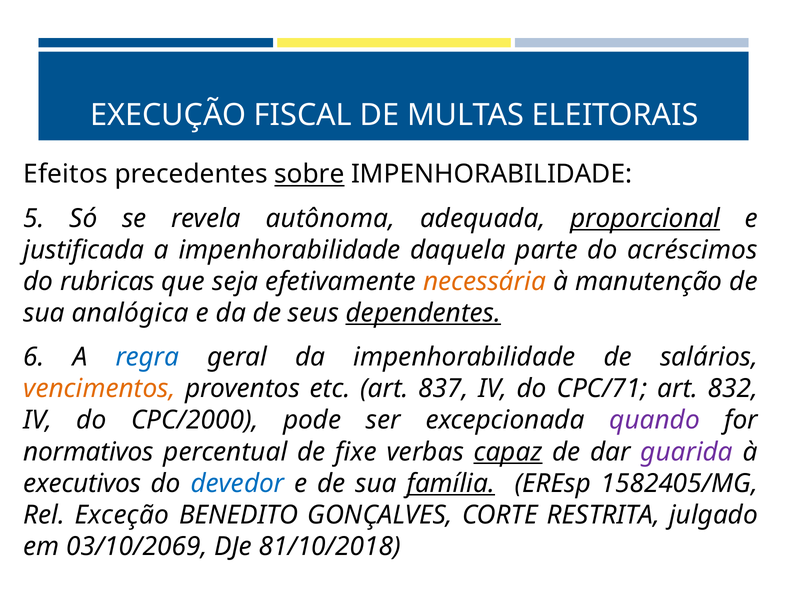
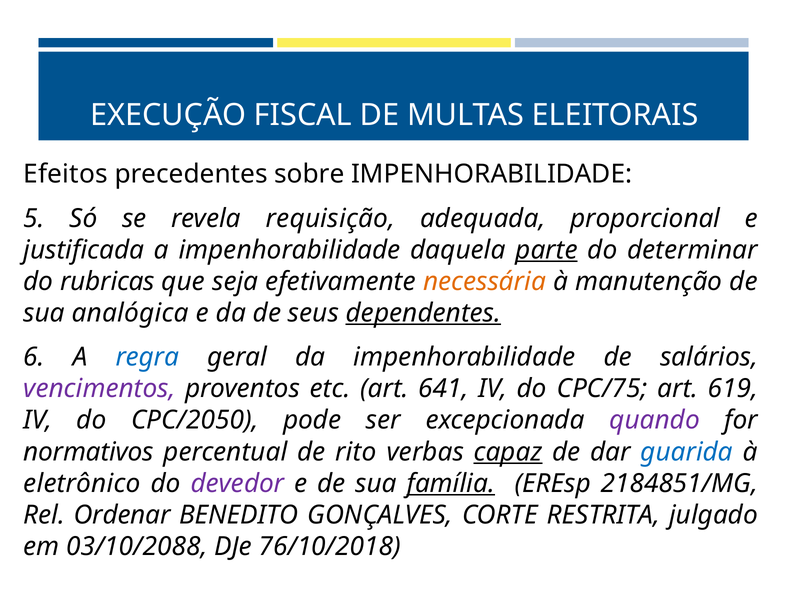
sobre underline: present -> none (309, 174)
autônoma: autônoma -> requisição (330, 219)
proporcional underline: present -> none (645, 219)
parte underline: none -> present (546, 250)
acréscimos: acréscimos -> determinar (692, 250)
vencimentos colour: orange -> purple (99, 389)
837: 837 -> 641 (444, 389)
CPC/71: CPC/71 -> CPC/75 (602, 389)
832: 832 -> 619 (733, 389)
CPC/2000: CPC/2000 -> CPC/2050 (195, 420)
fixe: fixe -> rito (356, 452)
guarida colour: purple -> blue (687, 452)
executivos: executivos -> eletrônico (82, 483)
devedor colour: blue -> purple (237, 483)
1582405/MG: 1582405/MG -> 2184851/MG (679, 483)
Exceção: Exceção -> Ordenar (122, 515)
03/10/2069: 03/10/2069 -> 03/10/2088 (137, 546)
81/10/2018: 81/10/2018 -> 76/10/2018 (330, 546)
